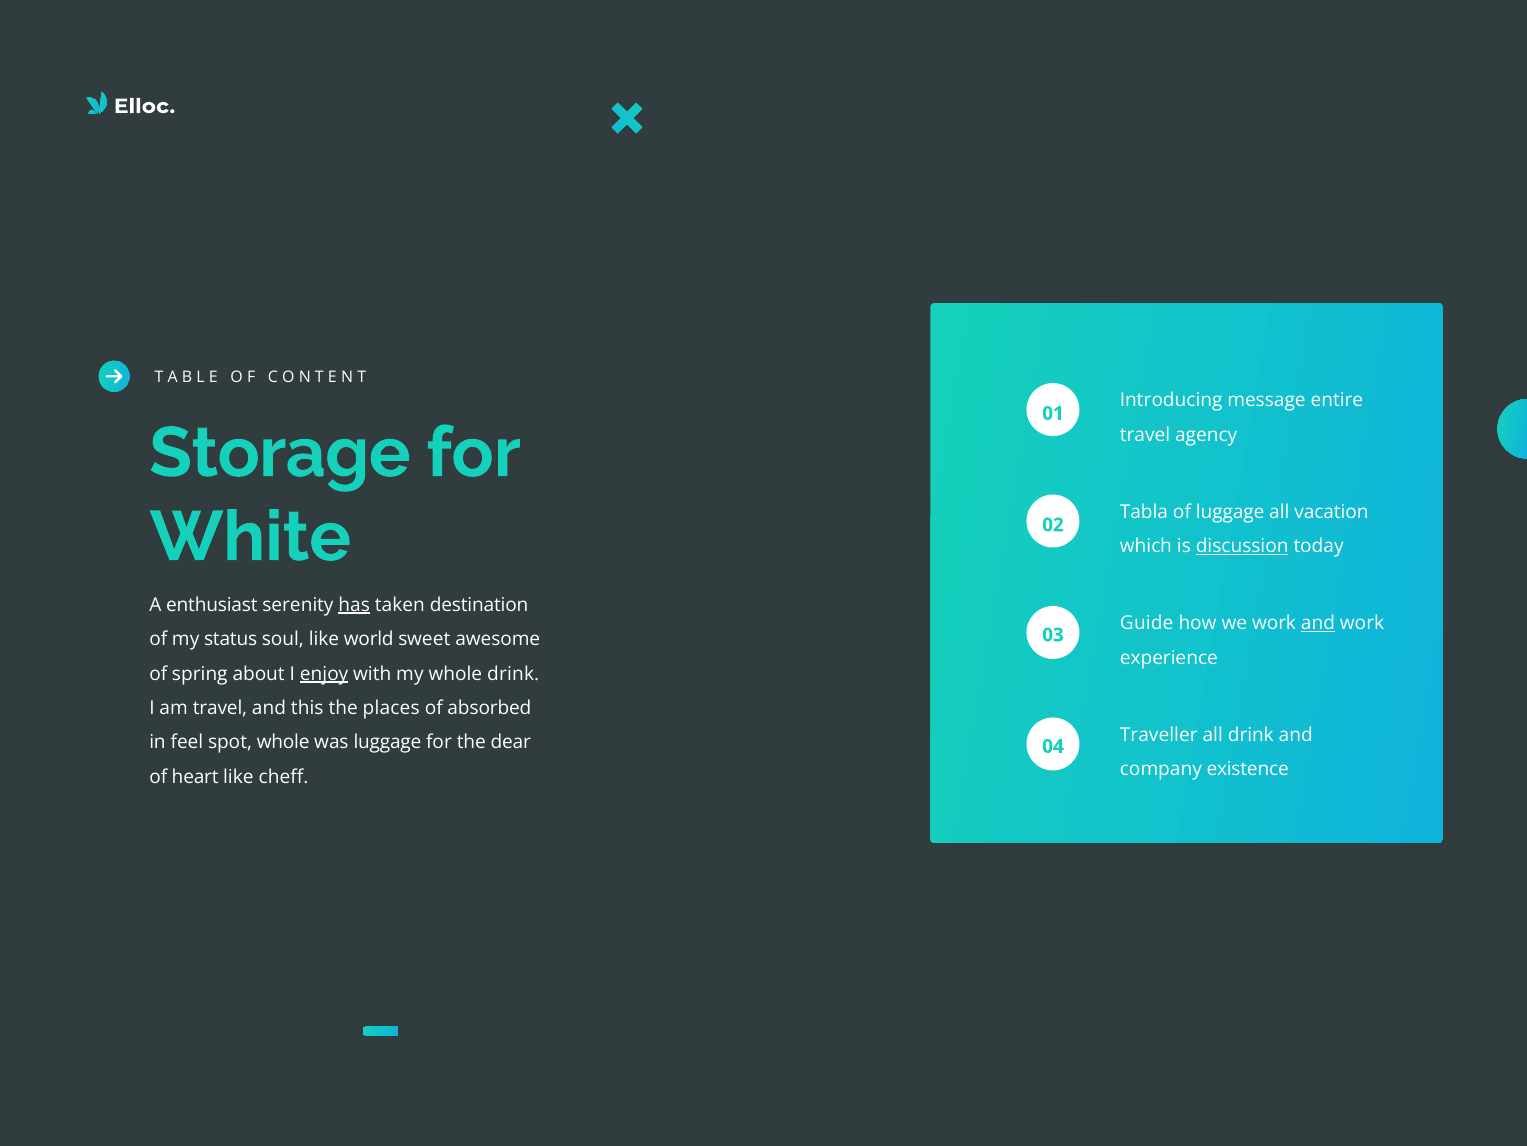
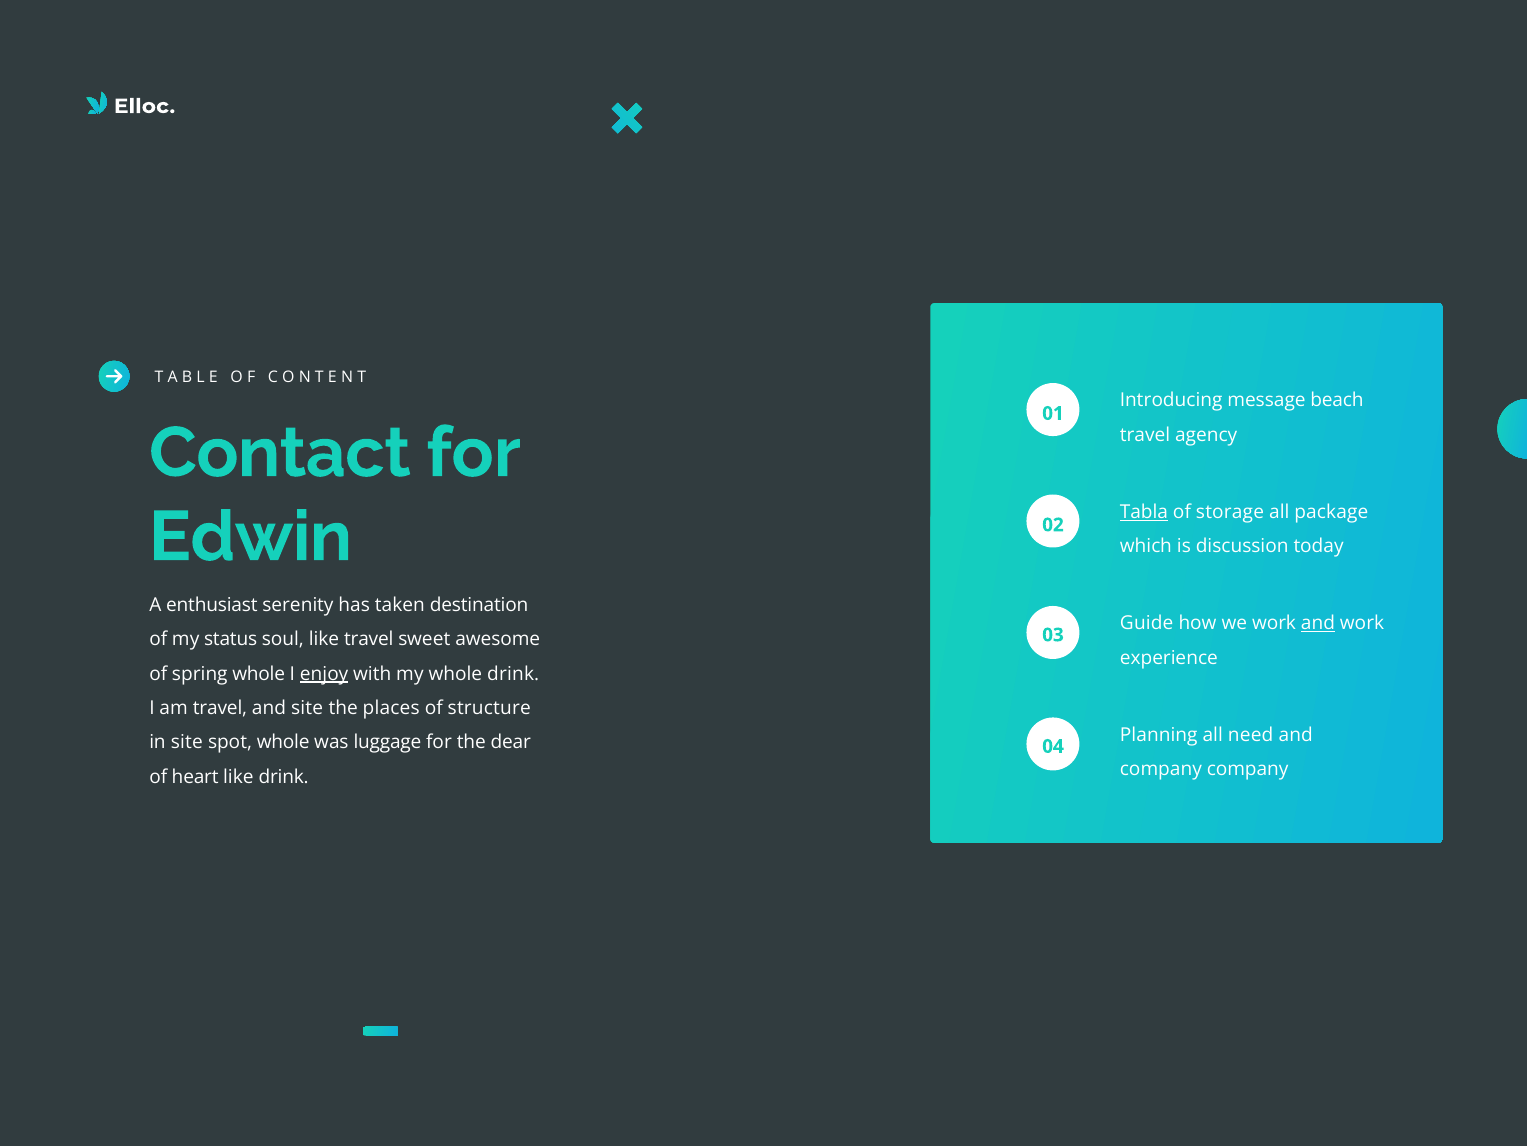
entire: entire -> beach (1337, 400)
Storage: Storage -> Contact (280, 453)
Tabla underline: none -> present (1144, 512)
of luggage: luggage -> storage (1230, 512)
vacation: vacation -> package (1331, 512)
White: White -> Edwin (251, 537)
discussion underline: present -> none (1242, 546)
has underline: present -> none (354, 604)
like world: world -> travel (369, 639)
spring about: about -> whole (259, 673)
and this: this -> site (307, 708)
absorbed: absorbed -> structure (489, 708)
Traveller: Traveller -> Planning (1159, 734)
all drink: drink -> need (1251, 734)
in feel: feel -> site (187, 742)
company existence: existence -> company (1248, 769)
like cheff: cheff -> drink (284, 777)
